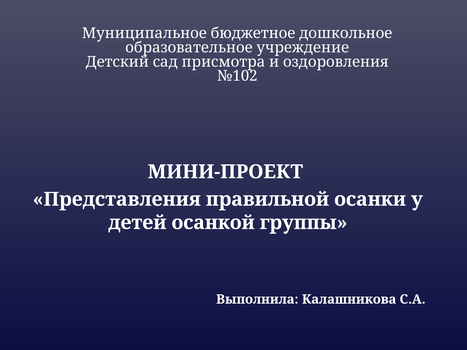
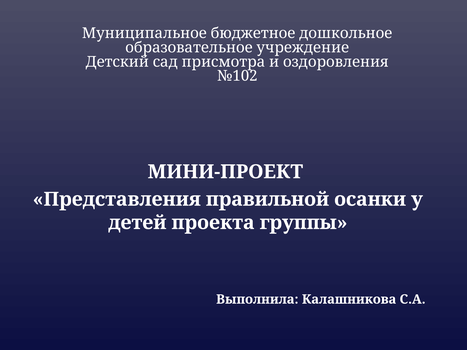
осанкой: осанкой -> проекта (213, 223)
